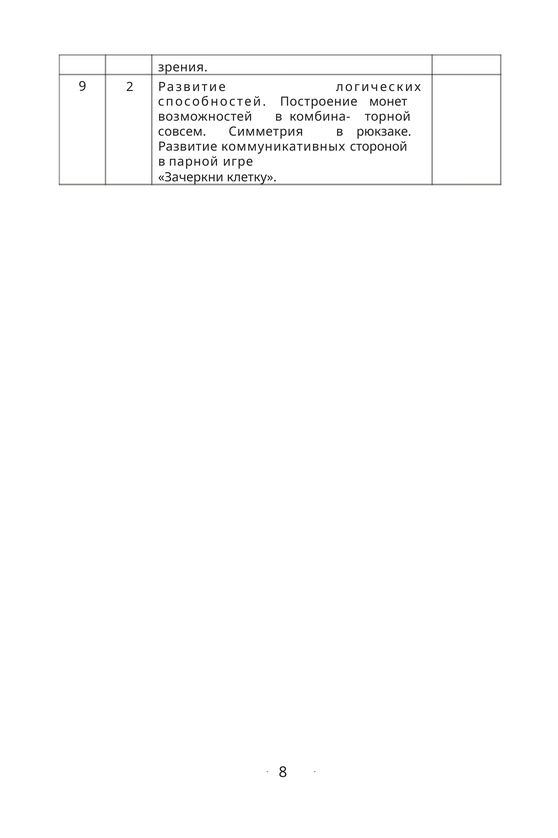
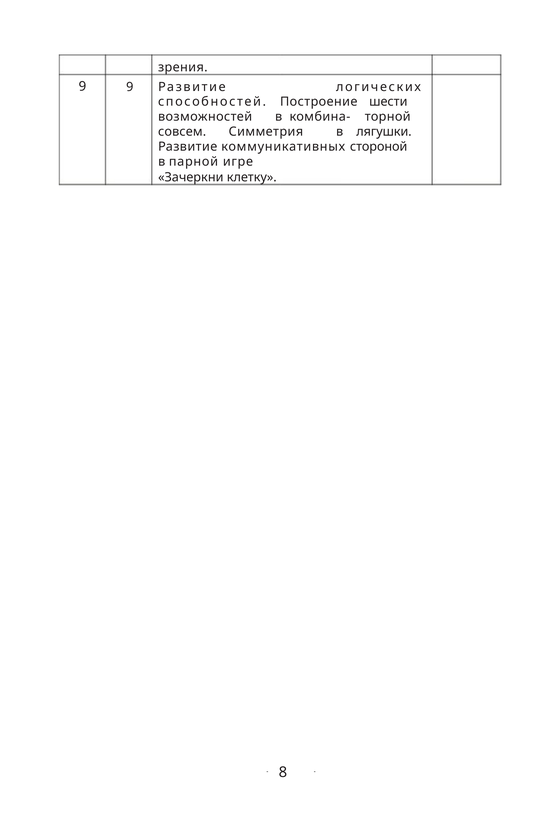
9 2: 2 -> 9 (130, 87)
монет: монет -> шести (388, 102)
рюкзаке: рюкзаке -> лягушки (384, 132)
